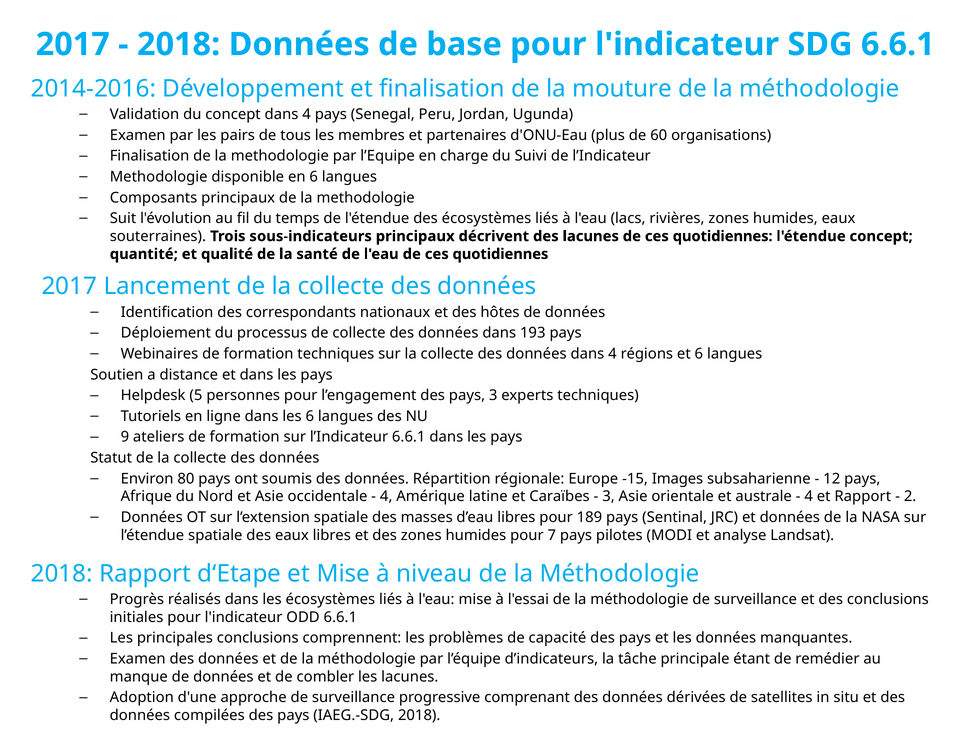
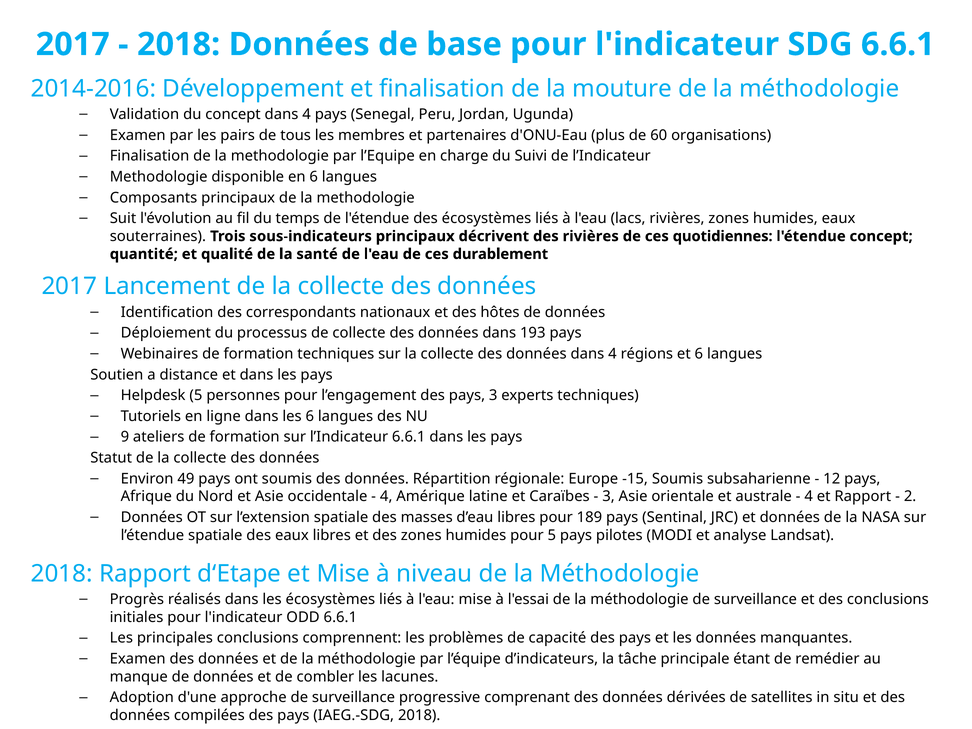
des lacunes: lacunes -> rivières (591, 236)
l'eau de ces quotidiennes: quotidiennes -> durablement (500, 254)
80: 80 -> 49 (186, 479)
-15 Images: Images -> Soumis (677, 479)
pour 7: 7 -> 5 (552, 535)
